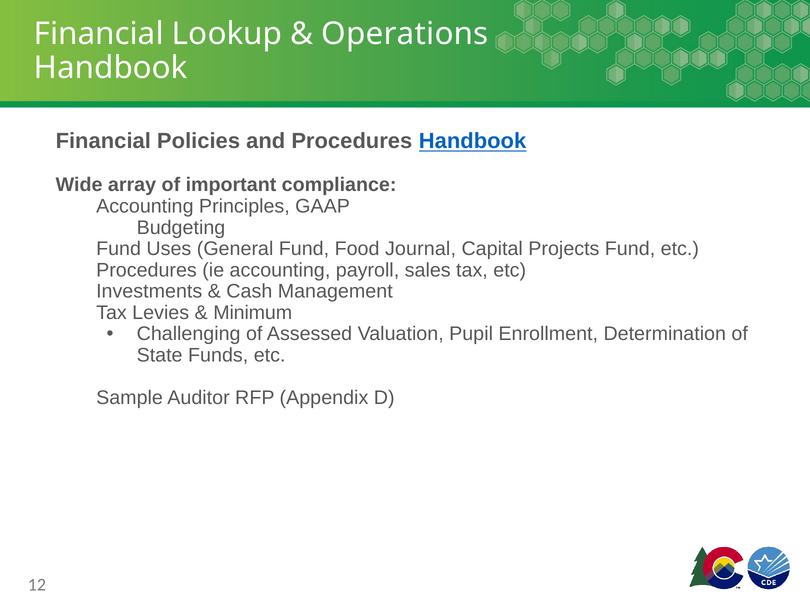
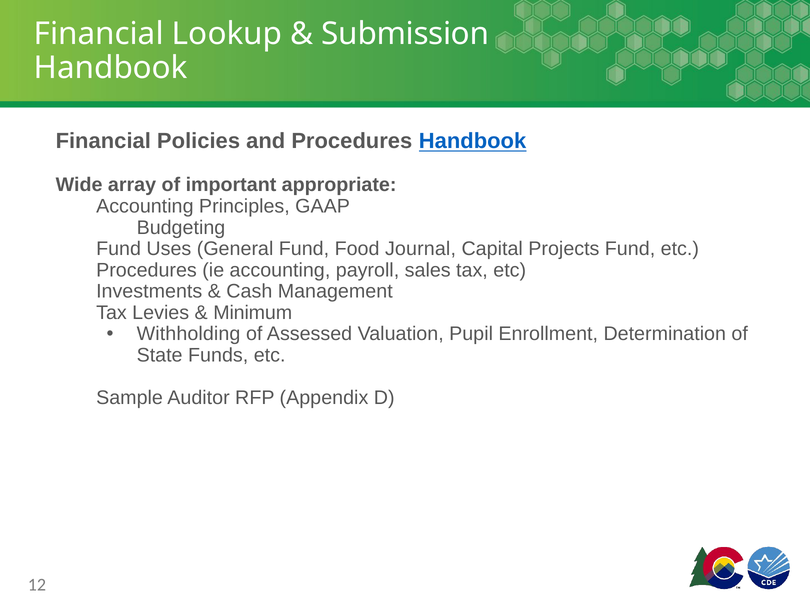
Operations: Operations -> Submission (405, 34)
compliance: compliance -> appropriate (339, 185)
Challenging: Challenging -> Withholding (189, 334)
